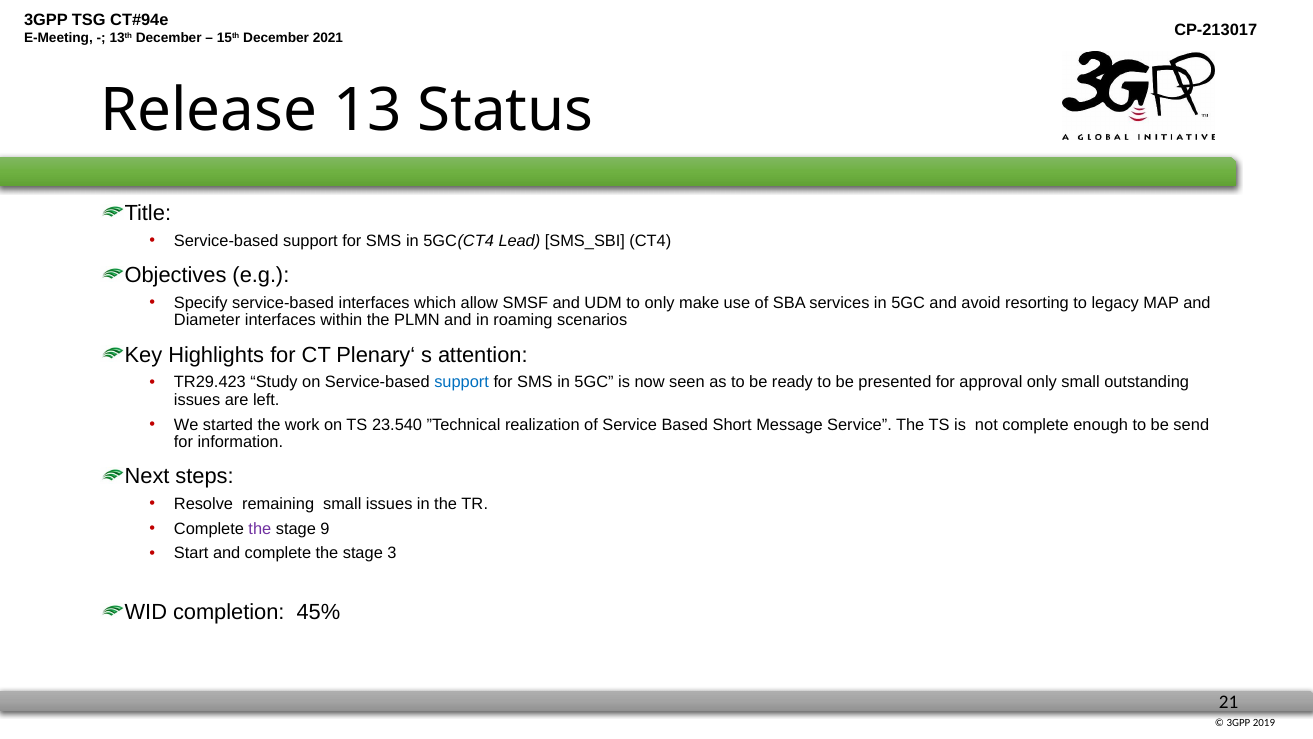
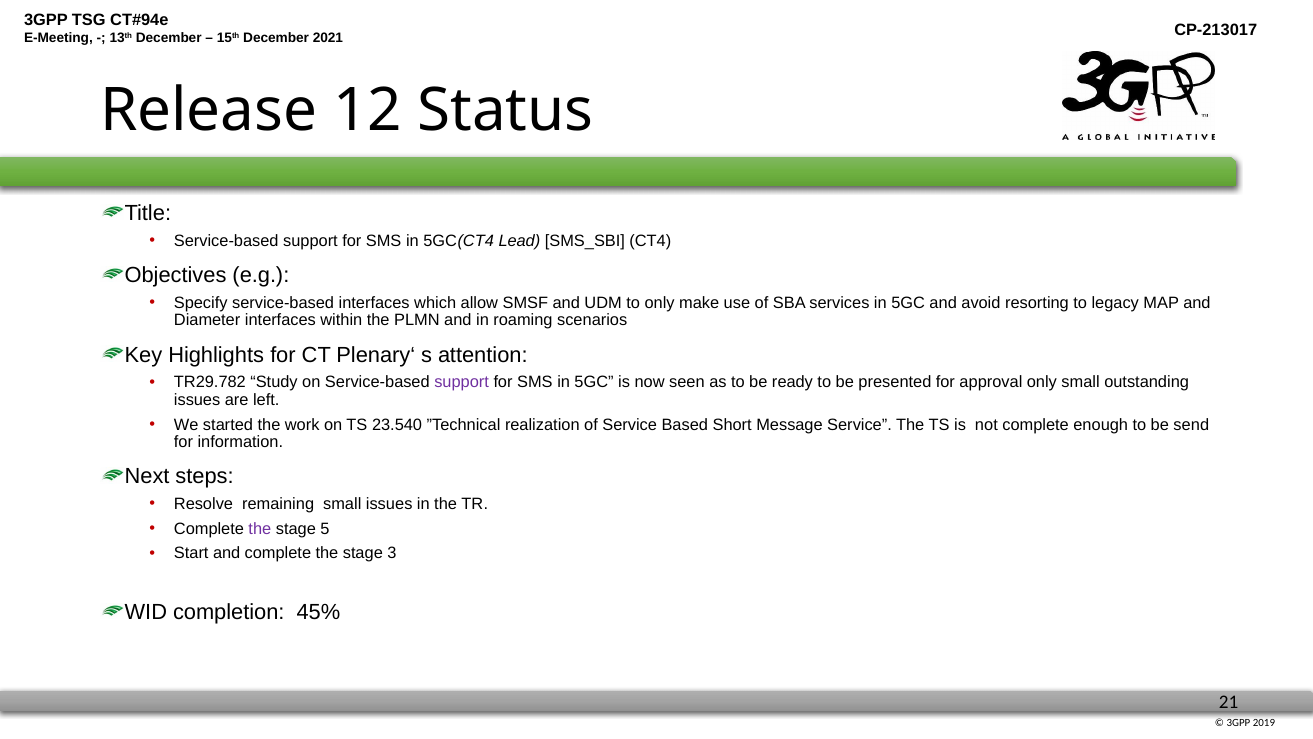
13: 13 -> 12 (367, 110)
TR29.423: TR29.423 -> TR29.782 (210, 382)
support colour: blue -> purple (462, 382)
9: 9 -> 5 (325, 528)
